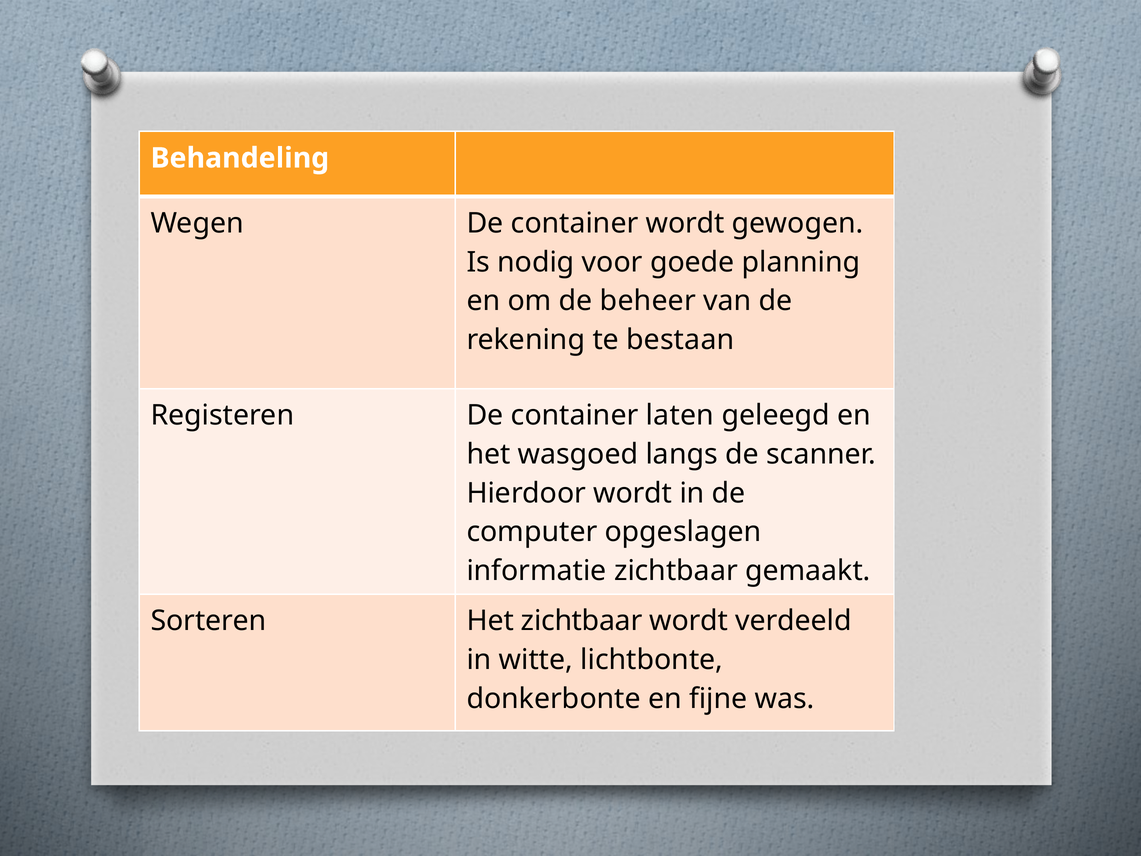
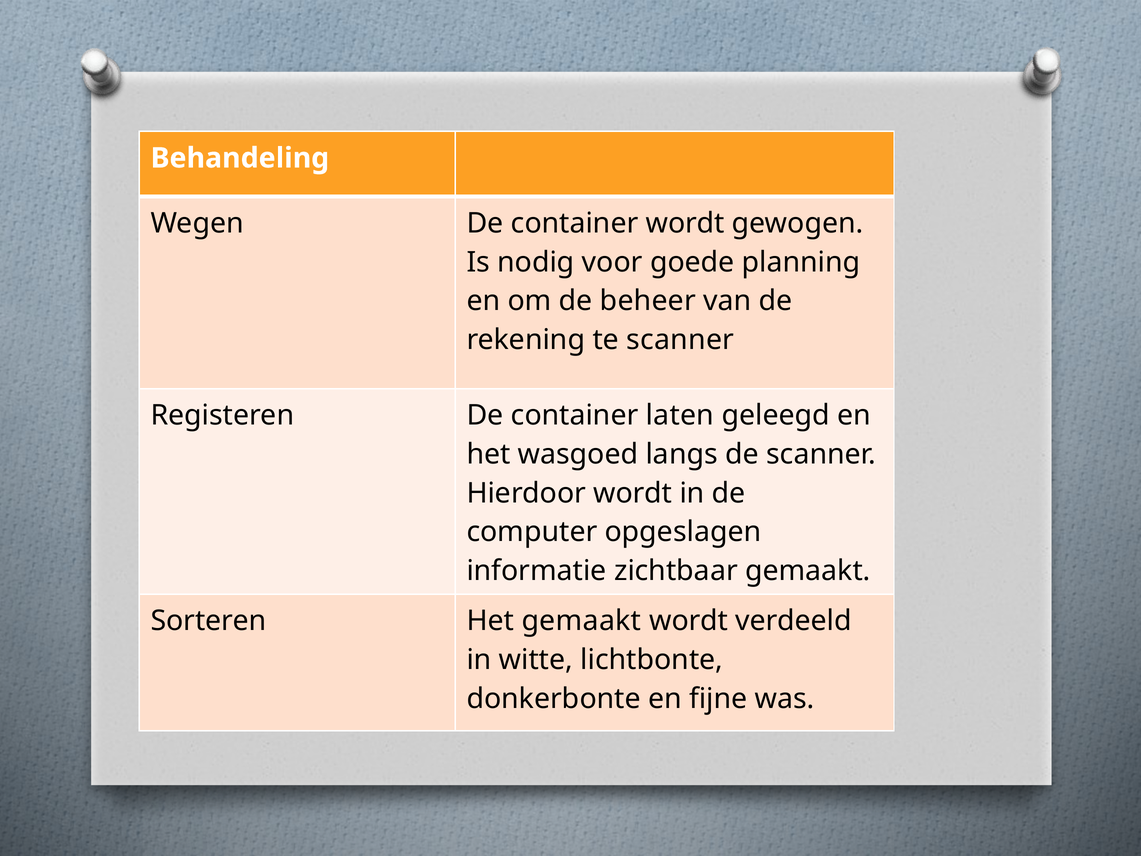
te bestaan: bestaan -> scanner (680, 340)
Het zichtbaar: zichtbaar -> gemaakt (581, 621)
